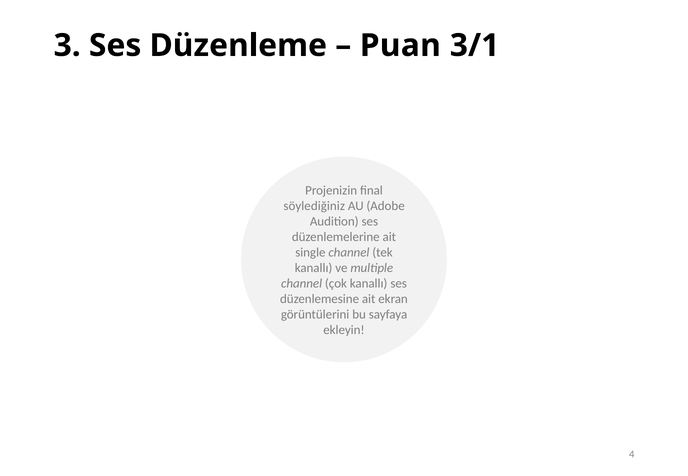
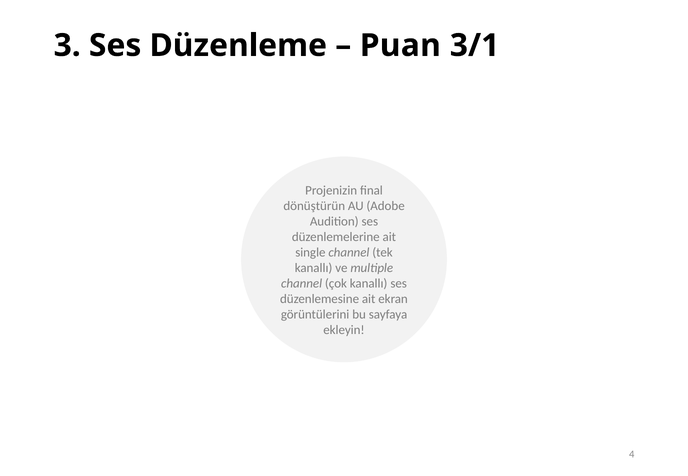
söylediğiniz: söylediğiniz -> dönüştürün (314, 206)
